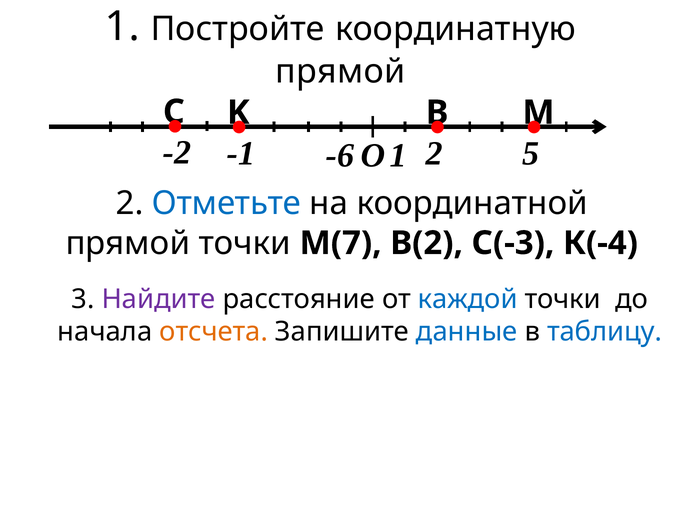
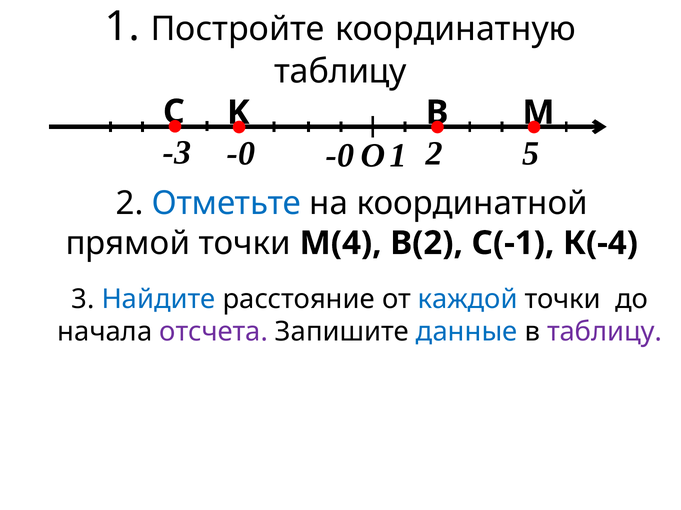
прямой: прямой -> таблицу (341, 71)
-2: -2 -> -3 (177, 153)
-1: -1 -> -0 (241, 154)
-6: -6 -> -0 (340, 156)
М(7: М(7 -> М(4 (341, 243)
С(-3: С(-3 -> С(-1 (513, 243)
Найдите colour: purple -> blue (159, 299)
отсчета colour: orange -> purple (214, 332)
таблицу colour: blue -> purple (605, 332)
